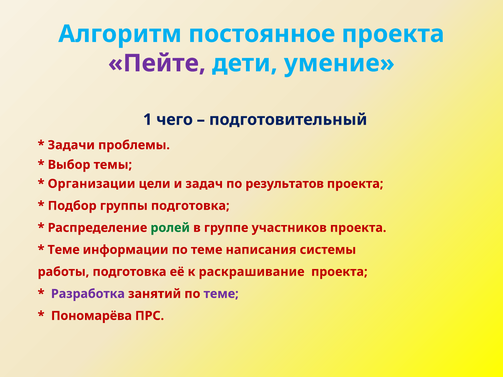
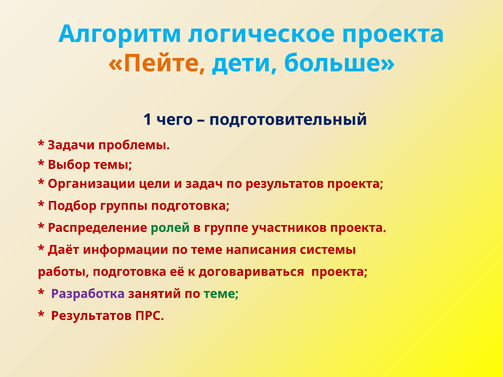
постоянное: постоянное -> логическое (262, 34)
Пейте colour: purple -> orange (157, 63)
умение: умение -> больше (339, 63)
Теме: Теме -> Даёт (63, 250)
раскрашивание: раскрашивание -> договариваться (252, 272)
теме colour: purple -> green (221, 294)
Пономарёва: Пономарёва -> Результатов (91, 316)
